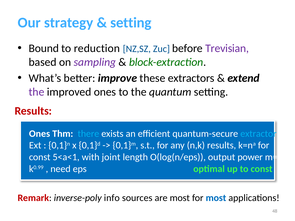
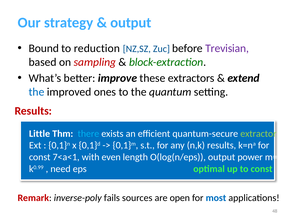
setting: setting -> output (131, 23)
sampling colour: purple -> red (95, 62)
the colour: purple -> blue (37, 92)
Ones: Ones -> Little (40, 134)
extractor colour: light blue -> light green (258, 134)
5<a<1: 5<a<1 -> 7<a<1 (66, 157)
joint: joint -> even (111, 157)
info: info -> fails (112, 198)
are most: most -> open (180, 198)
